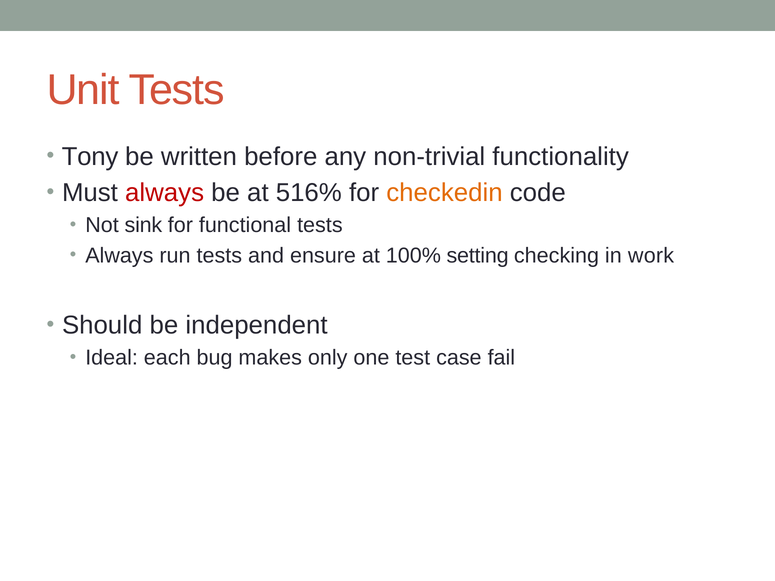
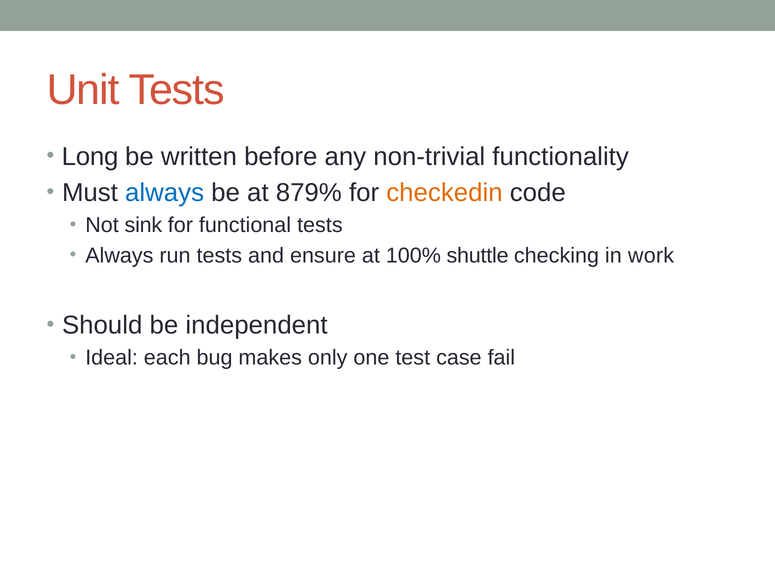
Tony: Tony -> Long (90, 157)
always colour: red -> blue (165, 193)
516%: 516% -> 879% (309, 193)
setting: setting -> shuttle (478, 256)
